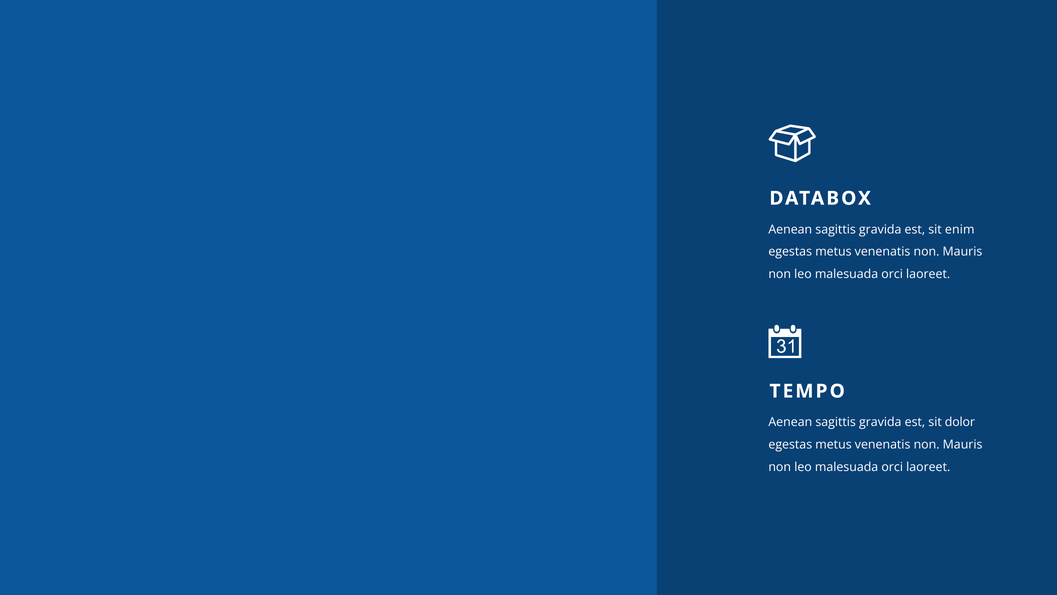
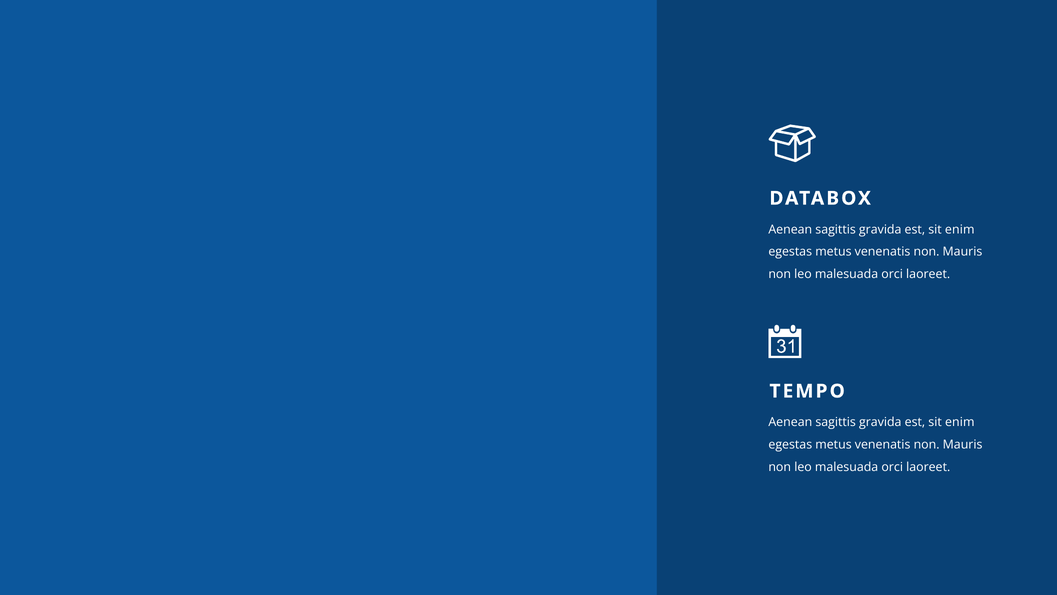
dolor: dolor -> enim (960, 422)
